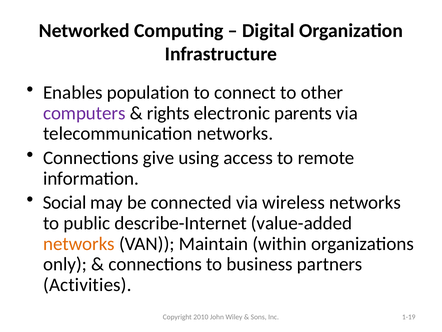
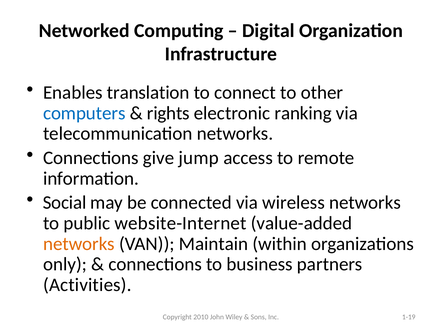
population: population -> translation (148, 92)
computers colour: purple -> blue (84, 113)
parents: parents -> ranking (303, 113)
using: using -> jump (199, 158)
describe-Internet: describe-Internet -> website-Internet (181, 223)
